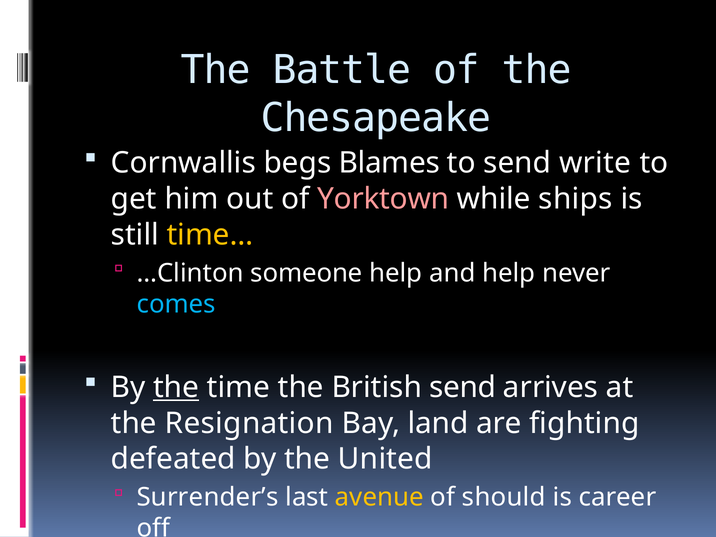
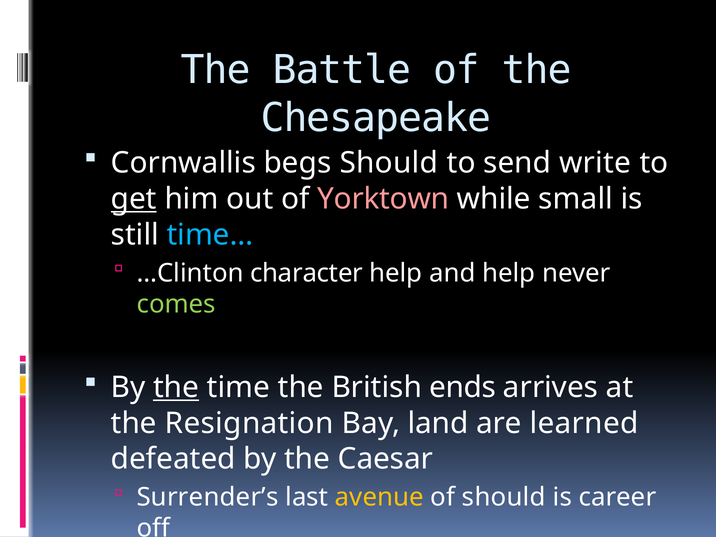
begs Blames: Blames -> Should (389, 163)
get underline: none -> present (134, 199)
ships: ships -> small (576, 199)
time… colour: yellow -> light blue (210, 235)
someone: someone -> character (307, 273)
comes colour: light blue -> light green (176, 304)
British send: send -> ends (463, 387)
fighting: fighting -> learned (584, 423)
United: United -> Caesar (385, 459)
